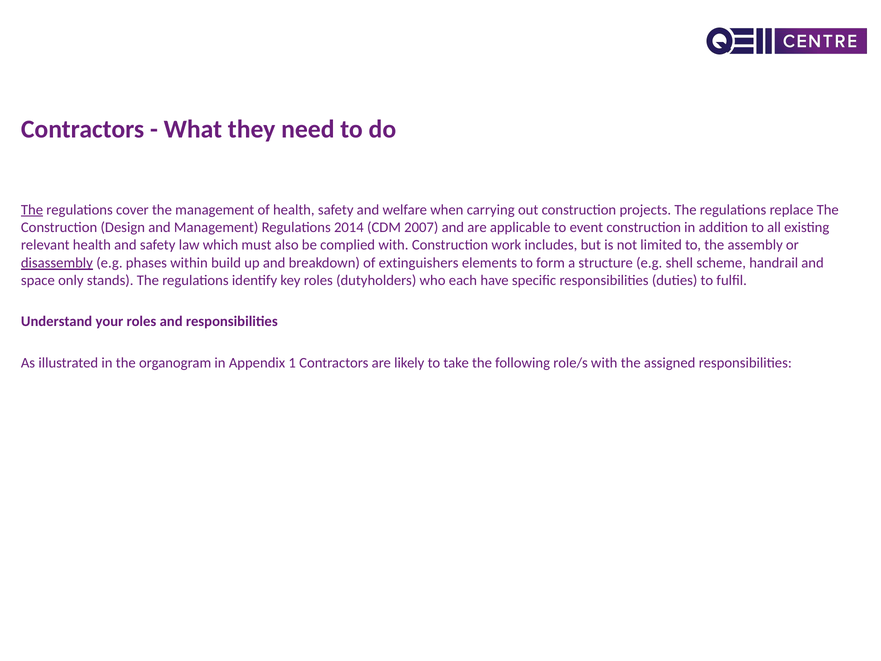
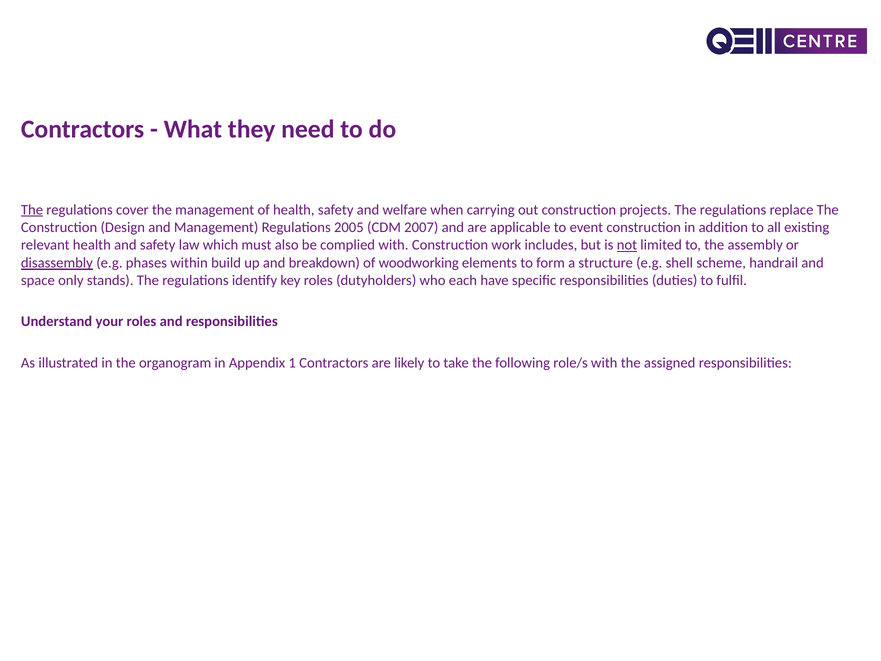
2014: 2014 -> 2005 (349, 227)
not underline: none -> present (627, 245)
extinguishers: extinguishers -> woodworking (419, 263)
